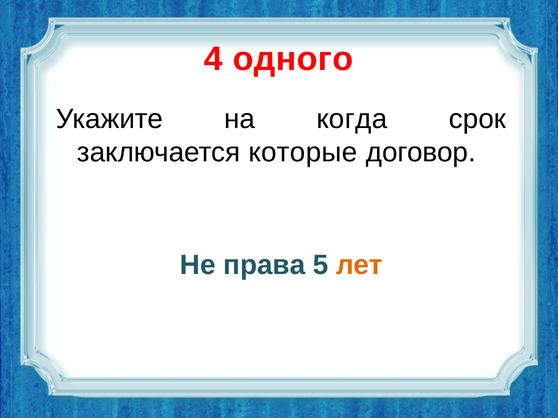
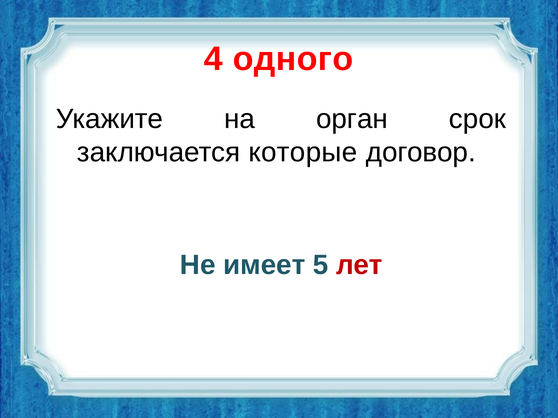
когда: когда -> орган (352, 119)
права: права -> имеет (264, 265)
лет colour: orange -> red (359, 265)
